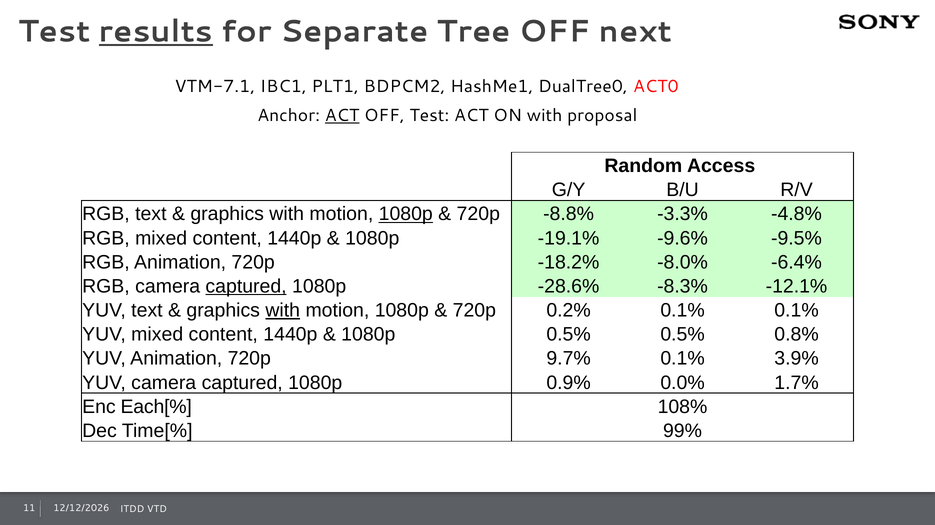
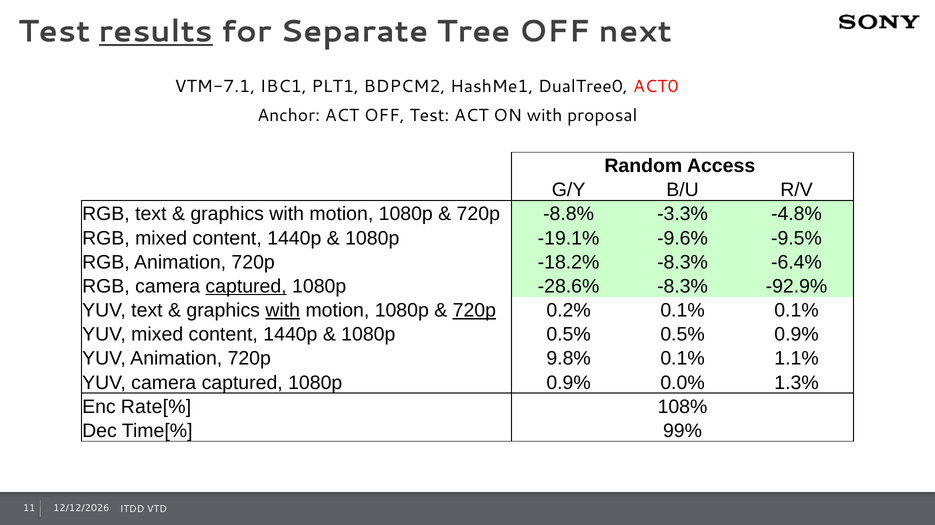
ACT underline: present -> none (342, 115)
1080p underline: present -> none (406, 214)
-18.2% -8.0%: -8.0% -> -8.3% (683, 262)
-12.1%: -12.1% -> -92.9% (796, 286)
720p underline: none -> present (474, 311)
0.5% 0.8%: 0.8% -> 0.9% (797, 335)
9.7%: 9.7% -> 9.8% (569, 359)
3.9%: 3.9% -> 1.1% (797, 359)
1.7%: 1.7% -> 1.3% (797, 383)
Each[%: Each[% -> Rate[% (156, 407)
